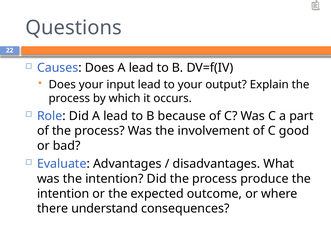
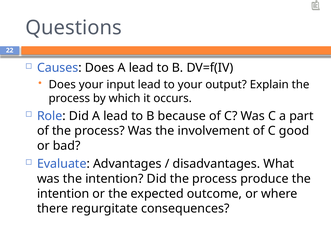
understand: understand -> regurgitate (105, 209)
